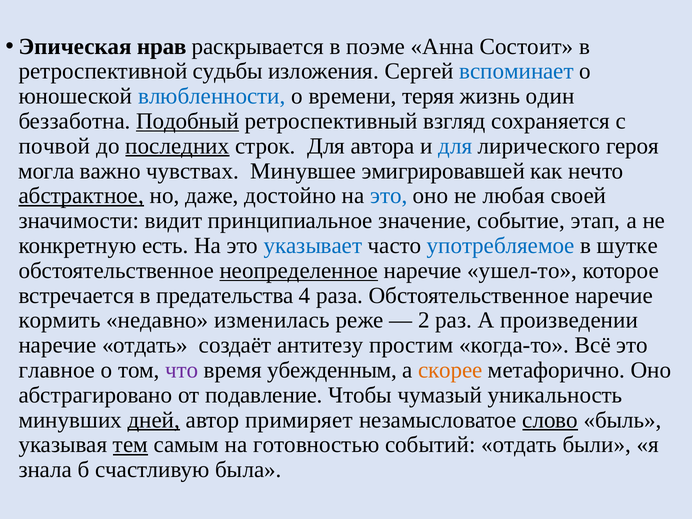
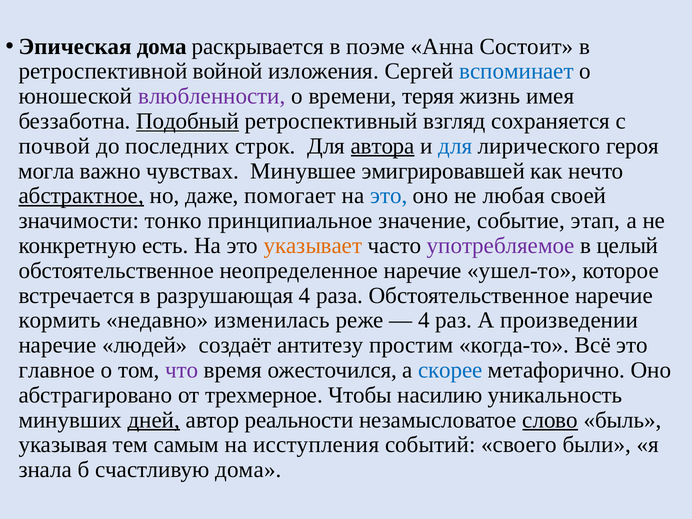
Эпическая нрав: нрав -> дома (162, 46)
судьбы: судьбы -> войной (228, 71)
влюбленности colour: blue -> purple (212, 96)
один: один -> имея (550, 96)
последних underline: present -> none (177, 146)
автора underline: none -> present (383, 146)
достойно: достойно -> помогает (290, 196)
видит: видит -> тонко (173, 221)
указывает colour: blue -> orange (313, 246)
употребляемое colour: blue -> purple (501, 246)
шутке: шутке -> целый (627, 246)
неопределенное underline: present -> none (299, 271)
предательства: предательства -> разрушающая (225, 295)
2: 2 -> 4 (424, 320)
наречие отдать: отдать -> людей (145, 345)
убежденным: убежденным -> ожесточился (332, 370)
скорее colour: orange -> blue (450, 370)
подавление: подавление -> трехмерное (264, 395)
чумазый: чумазый -> насилию (440, 395)
примиряет: примиряет -> реальности (299, 420)
тем underline: present -> none (130, 445)
готовностью: готовностью -> исступления (316, 445)
событий отдать: отдать -> своего (519, 445)
счастливую была: была -> дома (248, 470)
